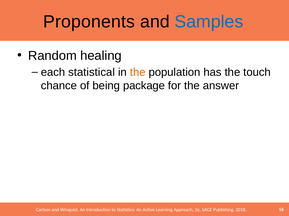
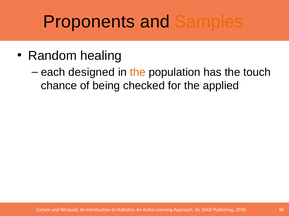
Samples colour: blue -> orange (209, 22)
statistical: statistical -> designed (92, 72)
package: package -> checked (144, 86)
answer: answer -> applied (221, 86)
